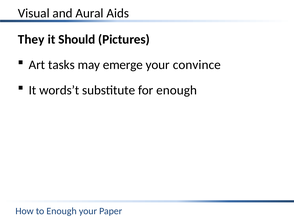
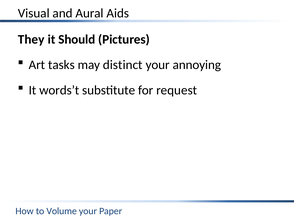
emerge: emerge -> distinct (123, 65)
convince: convince -> annoying (197, 65)
for enough: enough -> request (177, 90)
to Enough: Enough -> Volume (62, 212)
